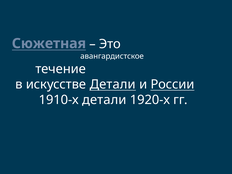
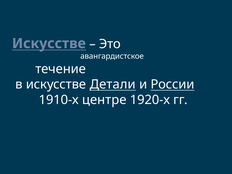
Сюжетная: Сюжетная -> Искусстве (49, 44)
1910-х детали: детали -> центре (104, 100)
